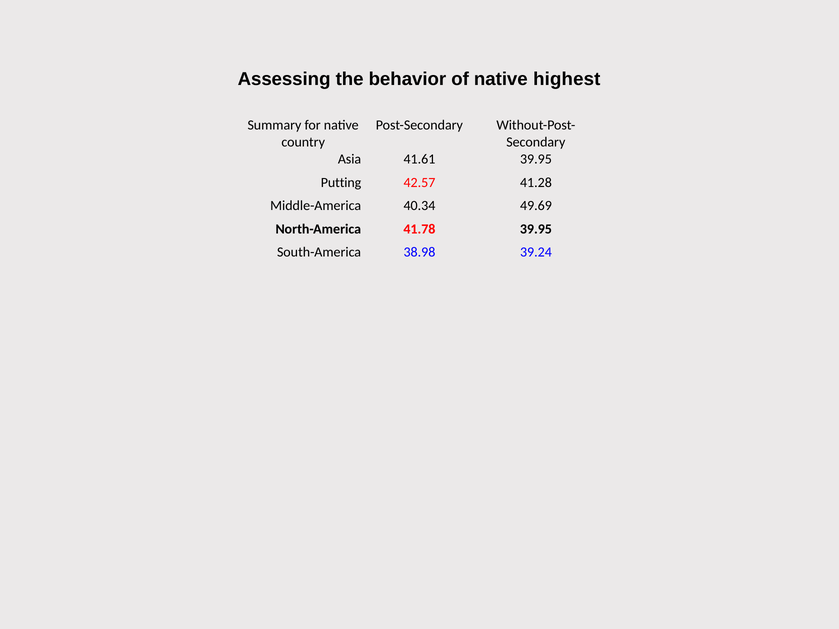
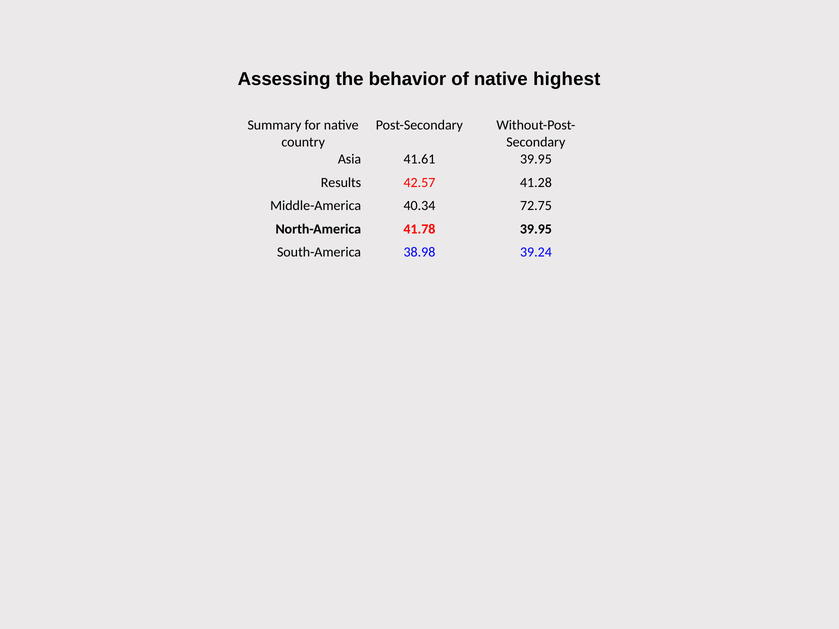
Putting: Putting -> Results (341, 183)
49.69: 49.69 -> 72.75 (536, 206)
